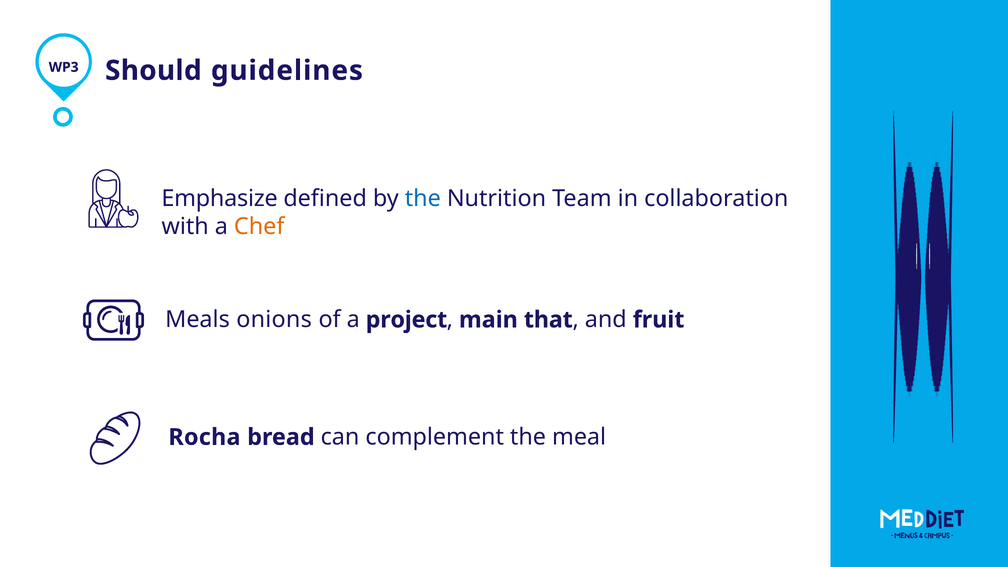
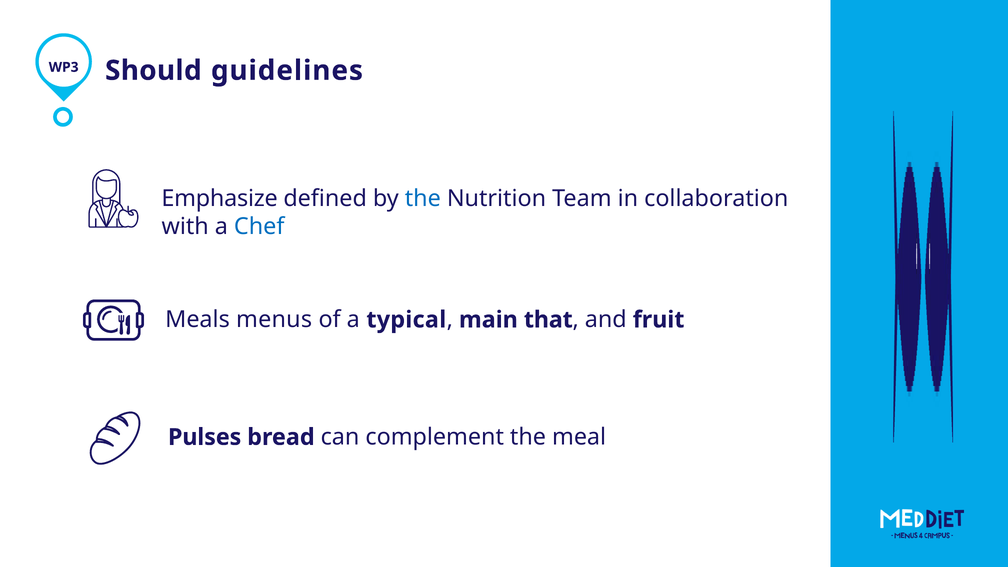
Chef colour: orange -> blue (259, 226)
onions: onions -> menus (274, 320)
project: project -> typical (406, 320)
Rocha: Rocha -> Pulses (205, 437)
